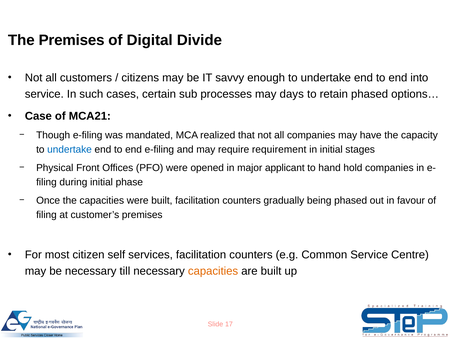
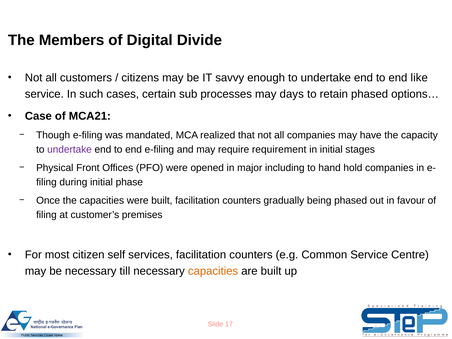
The Premises: Premises -> Members (72, 40)
into: into -> like (419, 78)
undertake colour: blue -> purple (70, 150)
applicant: applicant -> including (285, 168)
